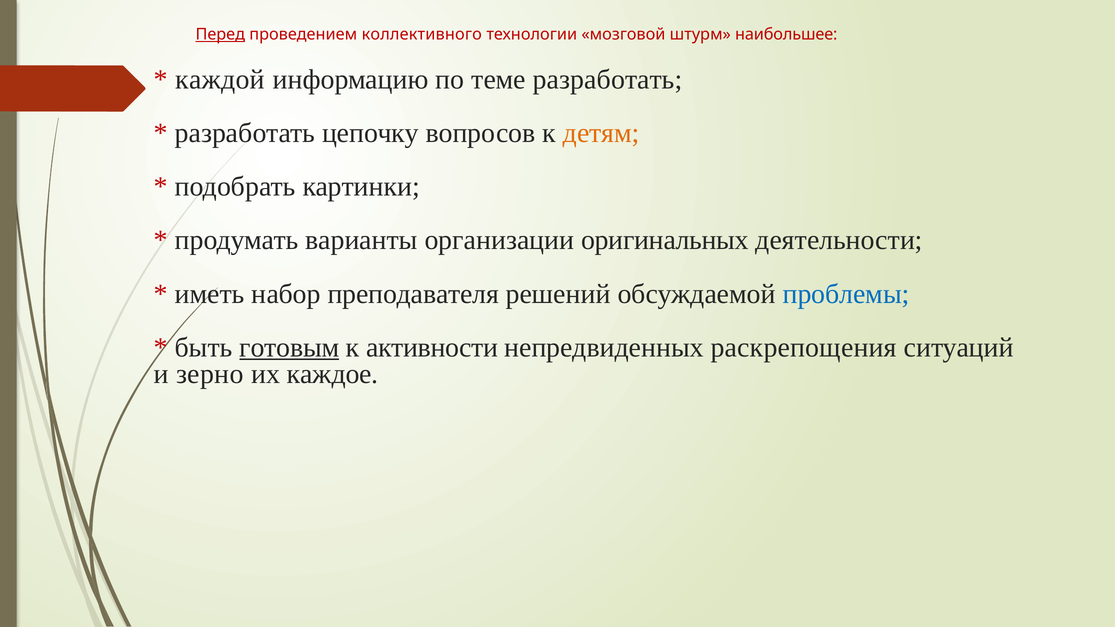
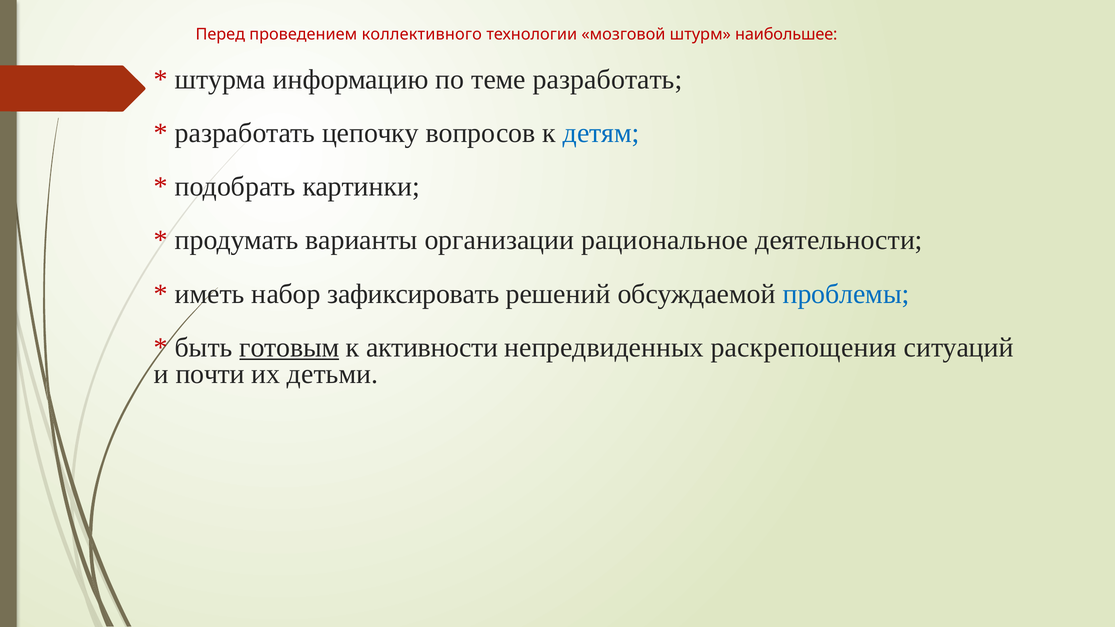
Перед underline: present -> none (220, 35)
каждой: каждой -> штурма (220, 80)
детям colour: orange -> blue (601, 133)
оригинальных: оригинальных -> рациональное (665, 240)
преподавателя: преподавателя -> зафиксировать (413, 294)
зерно: зерно -> почти (210, 374)
каждое: каждое -> детьми (333, 374)
